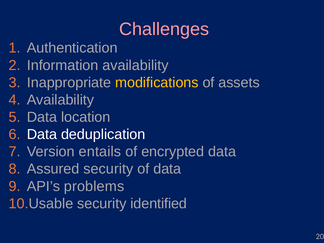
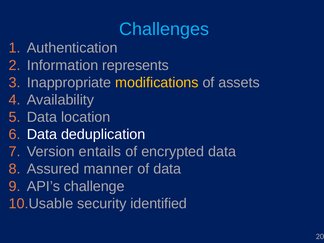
Challenges colour: pink -> light blue (164, 29)
Information availability: availability -> represents (136, 65)
Assured security: security -> manner (108, 169)
problems: problems -> challenge (94, 186)
